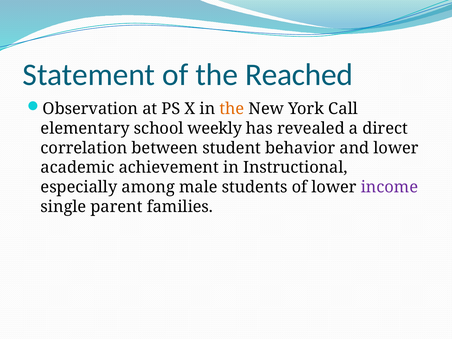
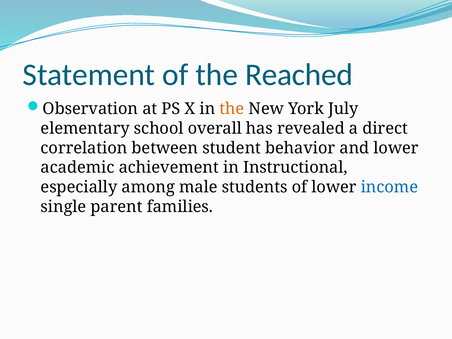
Call: Call -> July (343, 109)
weekly: weekly -> overall (215, 128)
income colour: purple -> blue (389, 187)
